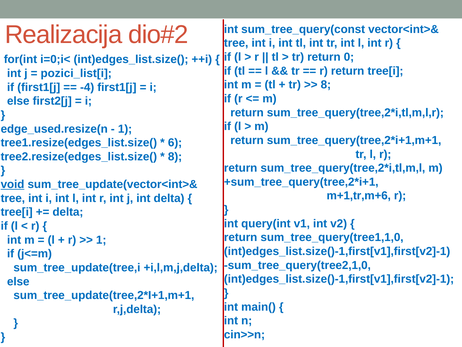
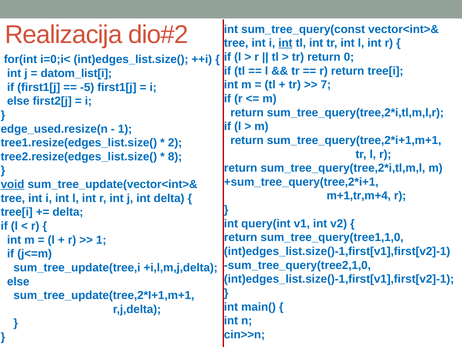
int underline: none -> present (285, 43)
pozici_list[i: pozici_list[i -> datom_list[i (76, 73)
8: 8 -> 7 (326, 85)
-4: -4 -> -5 (87, 87)
6: 6 -> 2 (175, 143)
m+1,tr,m+6: m+1,tr,m+6 -> m+1,tr,m+4 (359, 196)
